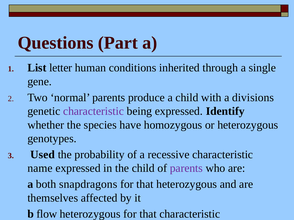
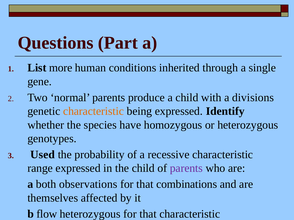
letter: letter -> more (61, 68)
characteristic colour: purple -> orange (94, 111)
name: name -> range (40, 169)
snapdragons: snapdragons -> observations (88, 185)
that heterozygous: heterozygous -> combinations (187, 185)
